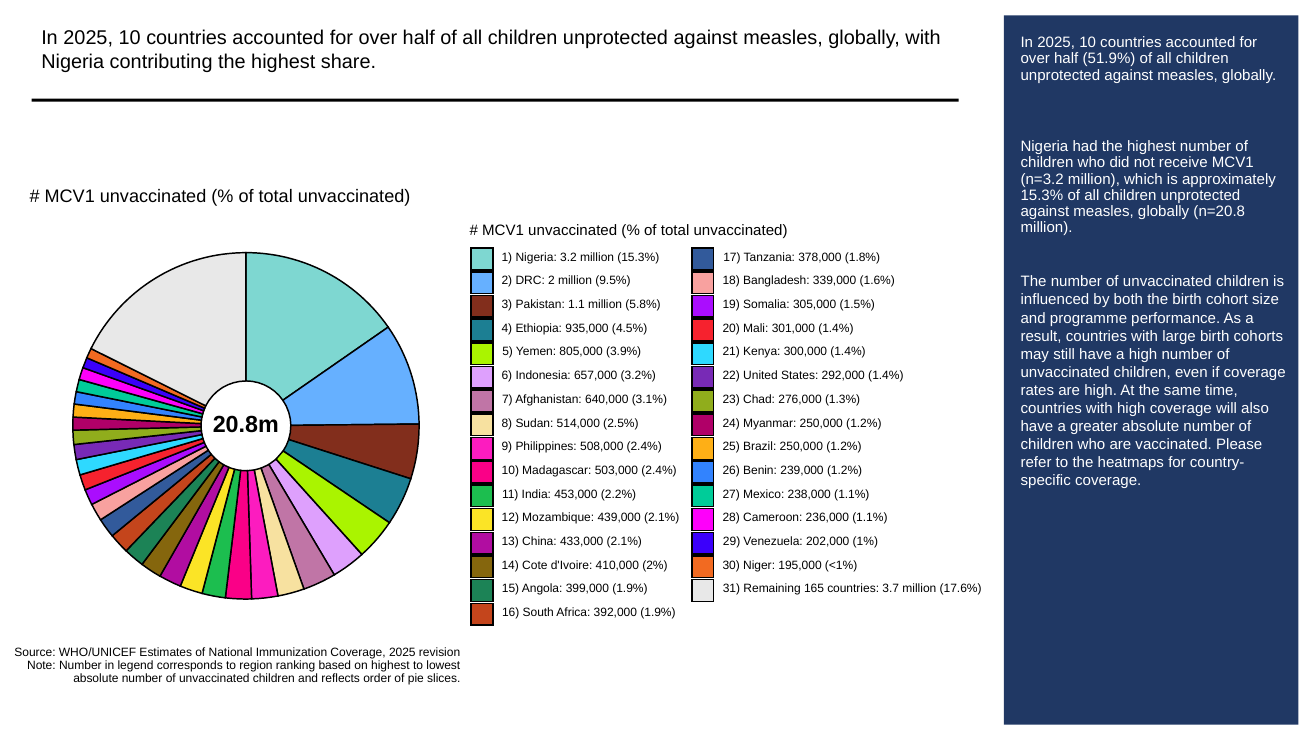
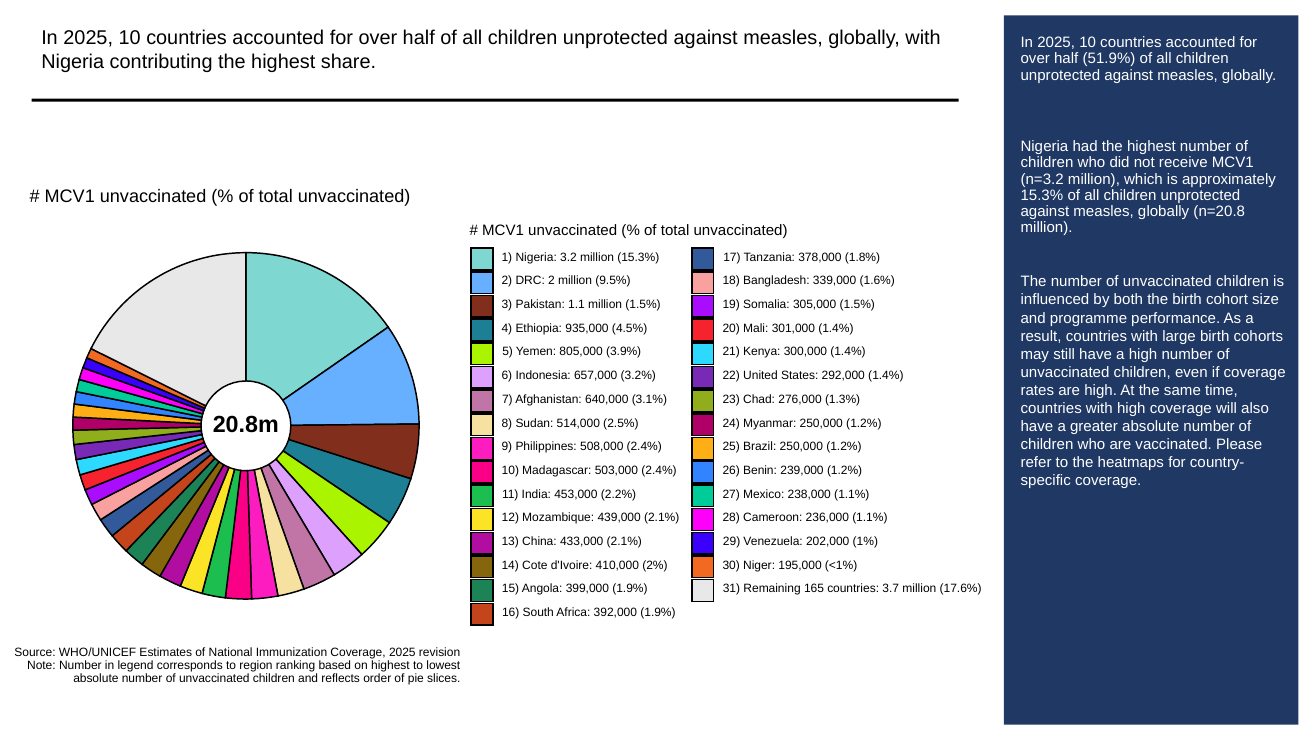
million 5.8%: 5.8% -> 1.5% (643, 305)
